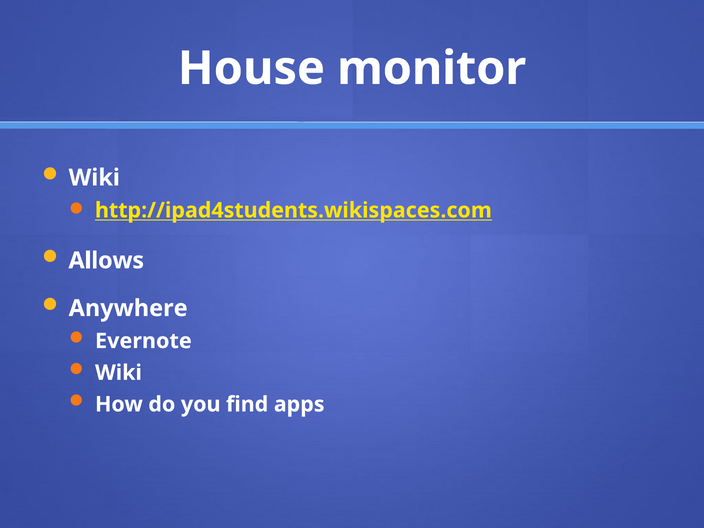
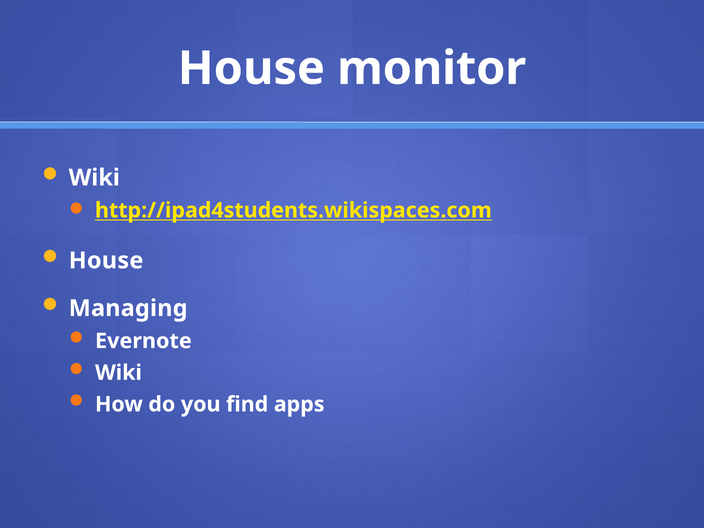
Allows: Allows -> House (106, 261)
Anywhere: Anywhere -> Managing (128, 308)
